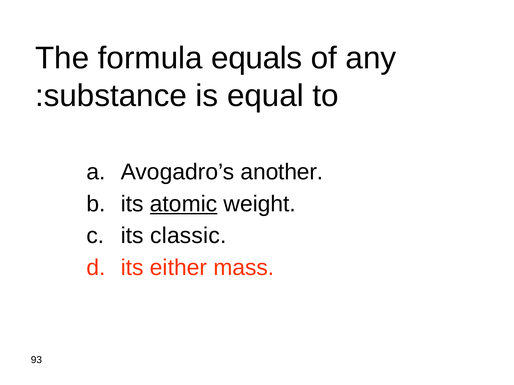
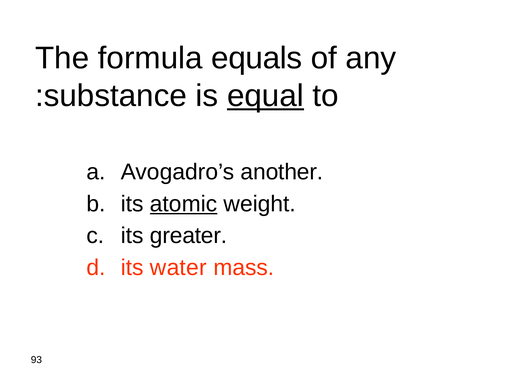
equal underline: none -> present (265, 96)
classic: classic -> greater (189, 236)
either: either -> water (178, 268)
